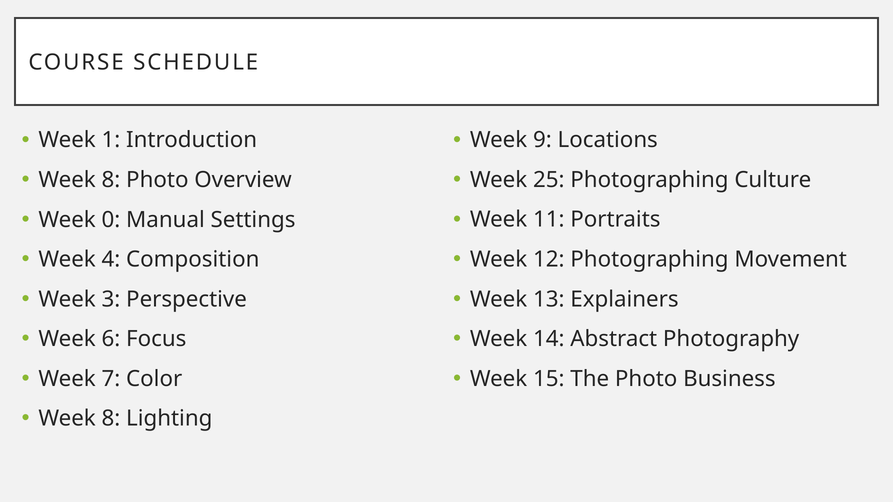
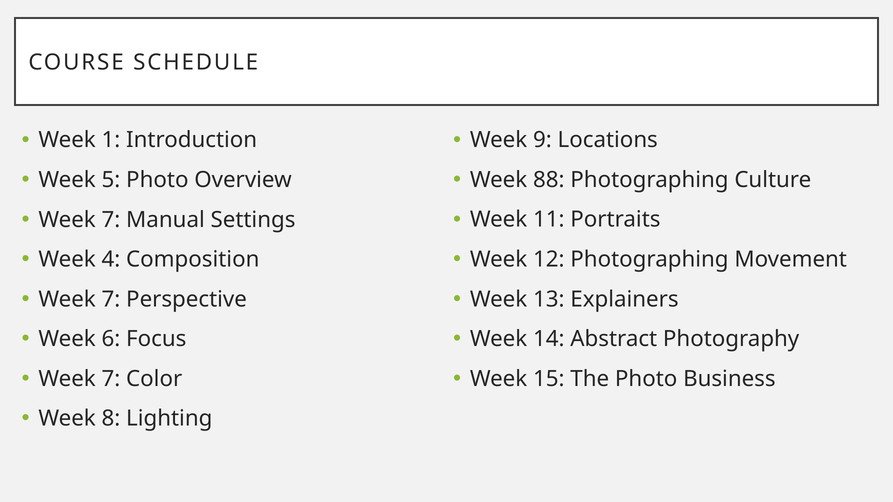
25: 25 -> 88 (549, 180)
8: 8 -> 5 (111, 180)
0: 0 -> 7 (111, 220)
3: 3 -> 7 (111, 299)
